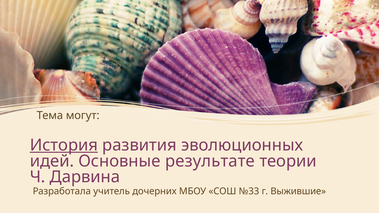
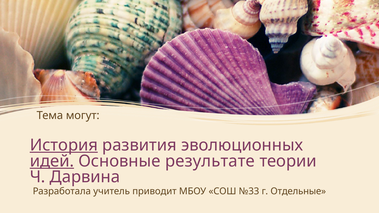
идей underline: none -> present (52, 161)
дочерних: дочерних -> приводит (154, 192)
Выжившие: Выжившие -> Отдельные (298, 192)
